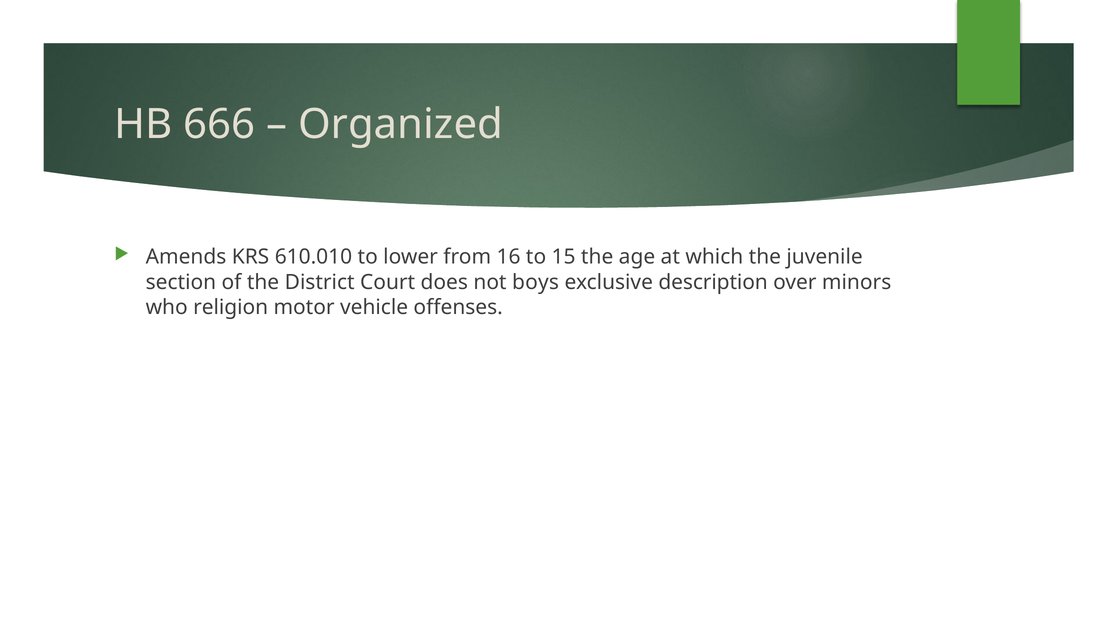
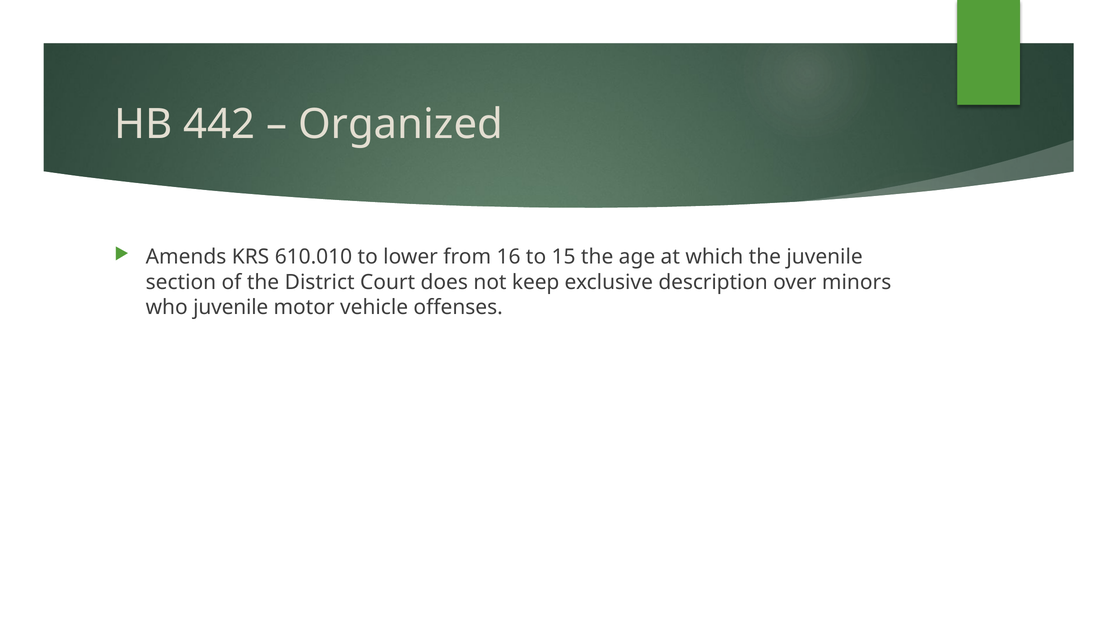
666: 666 -> 442 (219, 125)
boys: boys -> keep (536, 282)
who religion: religion -> juvenile (231, 307)
